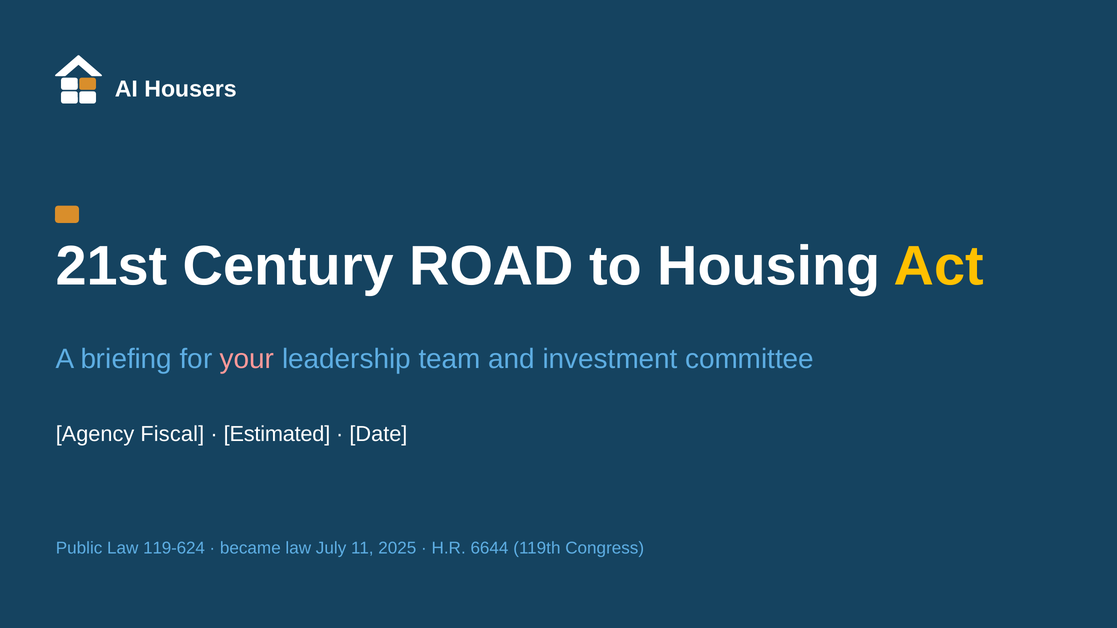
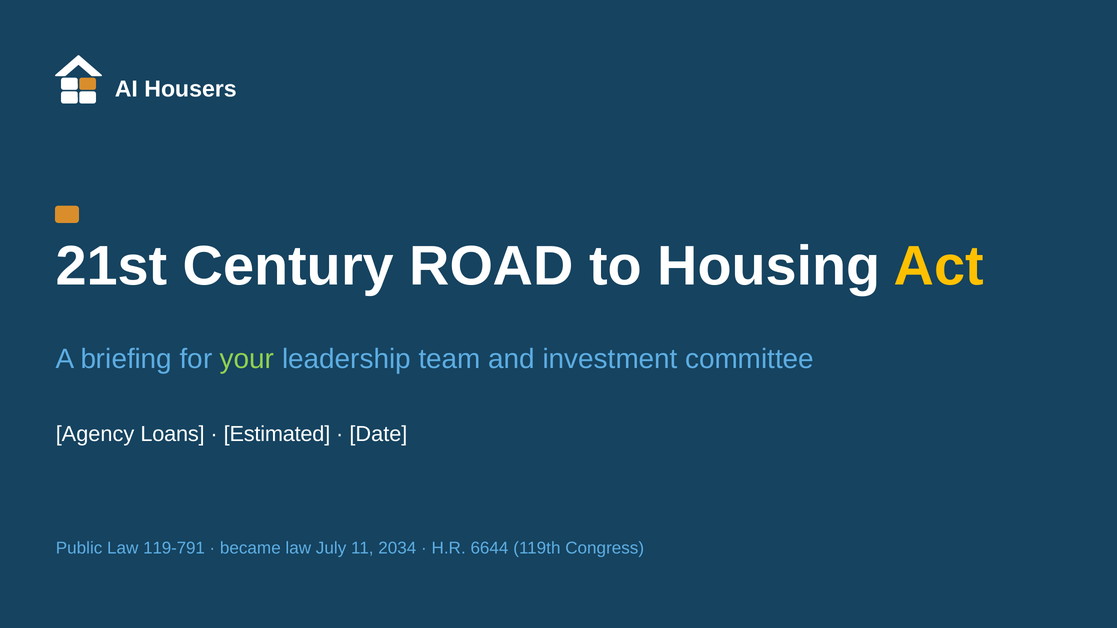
your colour: pink -> light green (247, 359)
Fiscal: Fiscal -> Loans (173, 434)
119-624: 119-624 -> 119-791 (174, 548)
2025: 2025 -> 2034 (397, 548)
